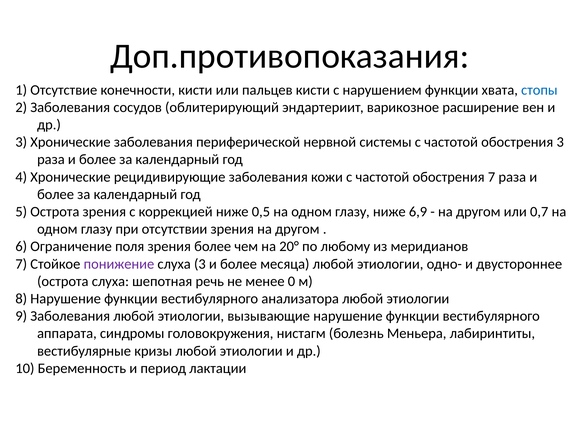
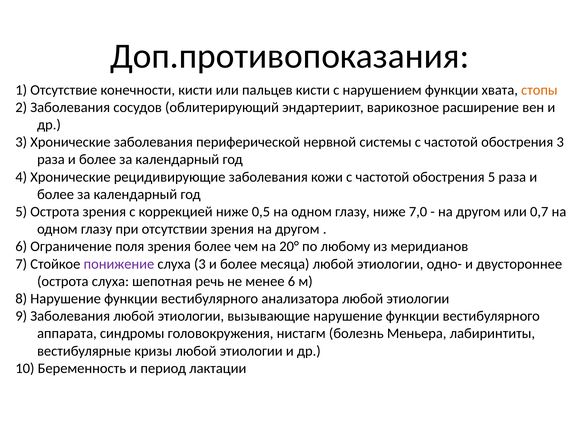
стопы colour: blue -> orange (539, 90)
обострения 7: 7 -> 5 (492, 177)
6,9: 6,9 -> 7,0 (418, 212)
менее 0: 0 -> 6 (291, 281)
